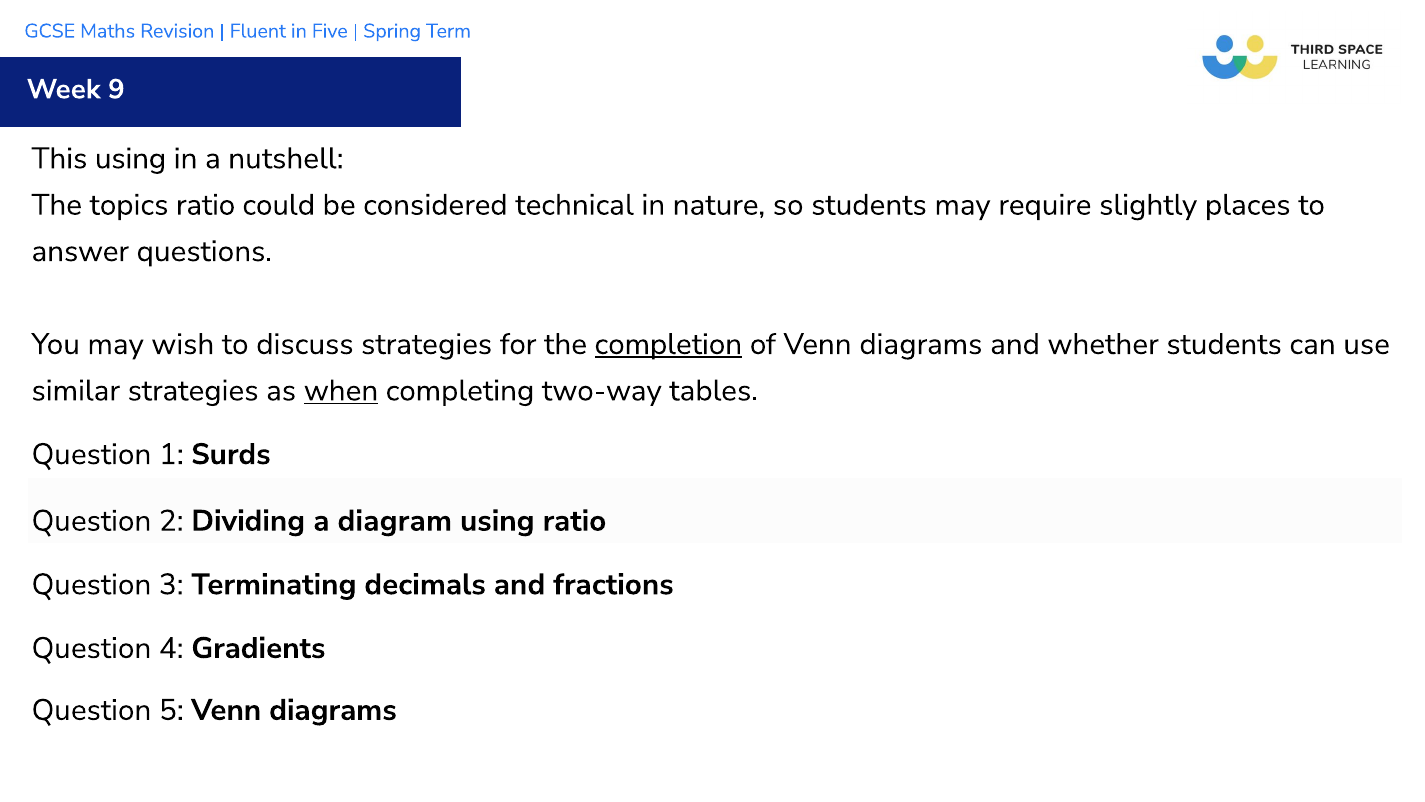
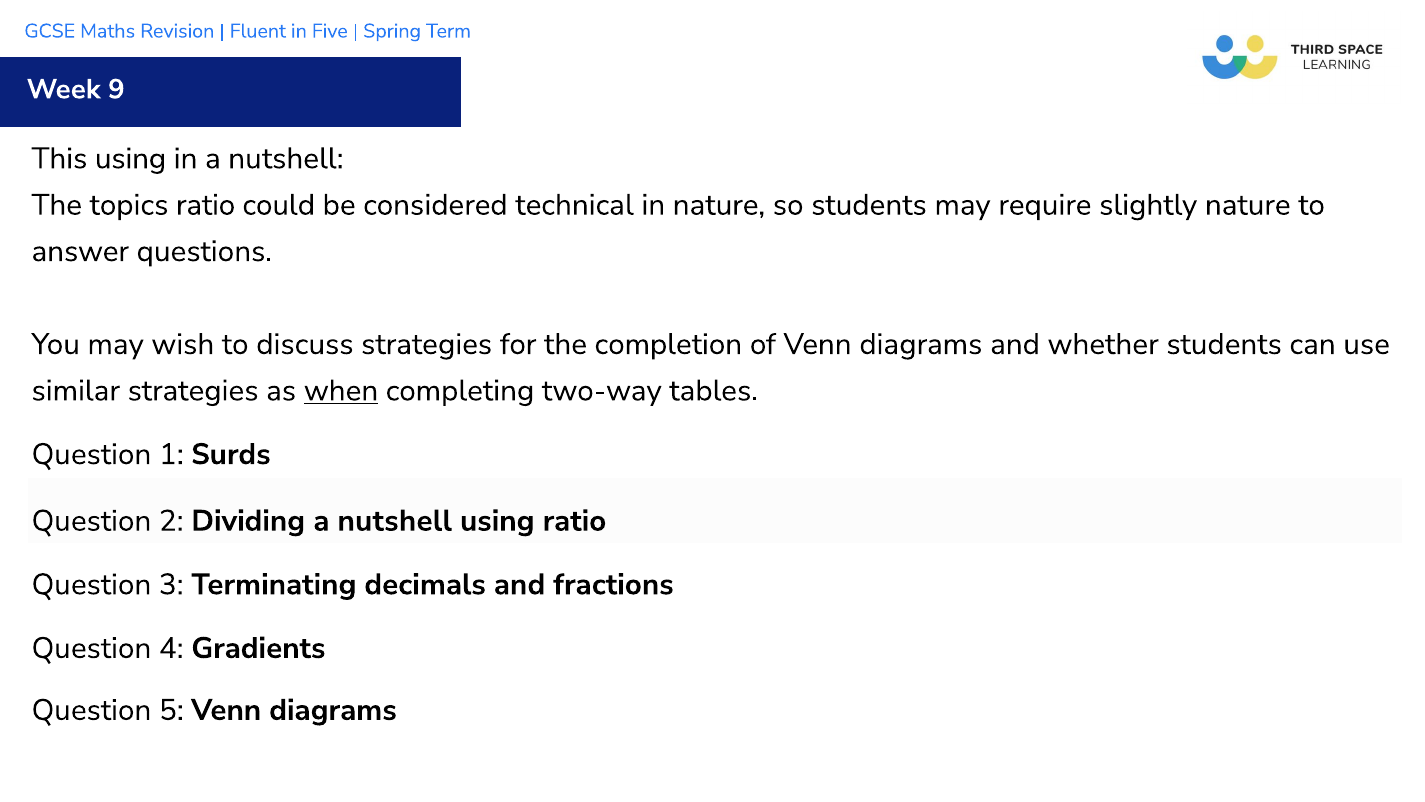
slightly places: places -> nature (1248, 205)
completion underline: present -> none (668, 344)
Dividing a diagram: diagram -> nutshell (395, 521)
